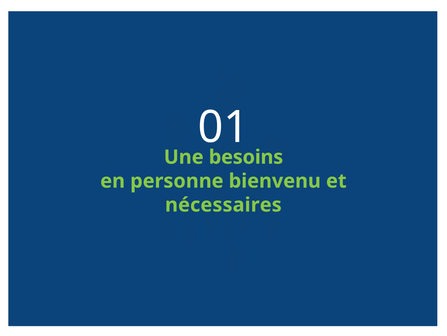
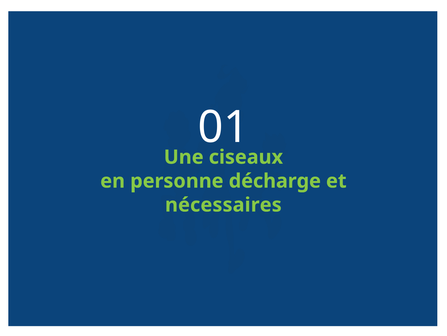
besoins: besoins -> ciseaux (246, 157)
bienvenu: bienvenu -> décharge (275, 181)
